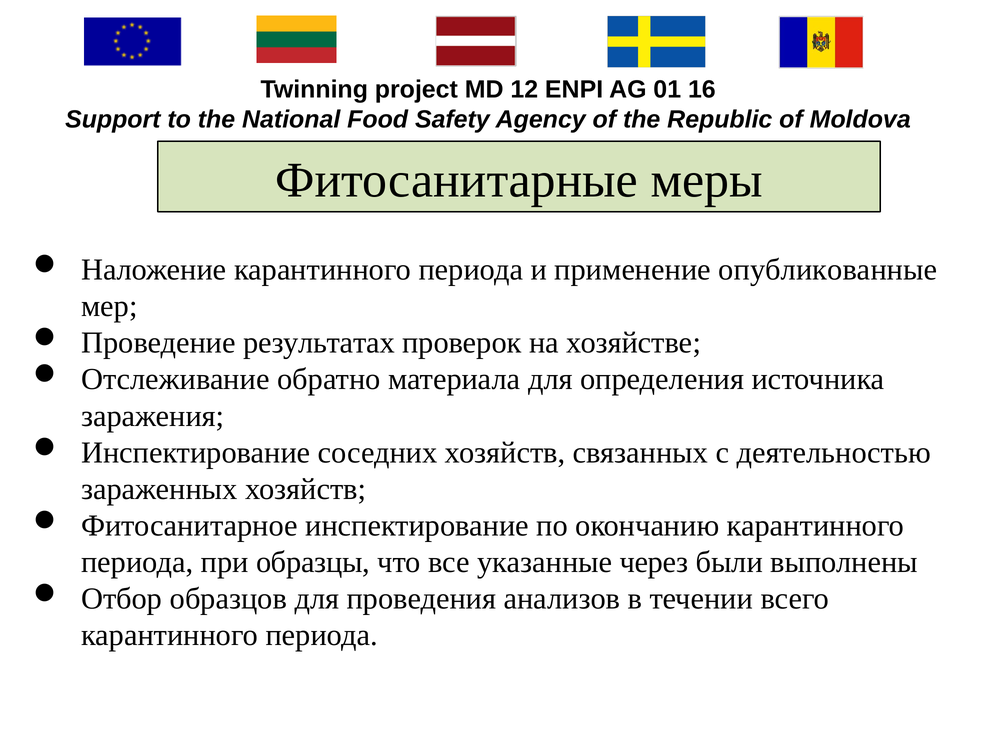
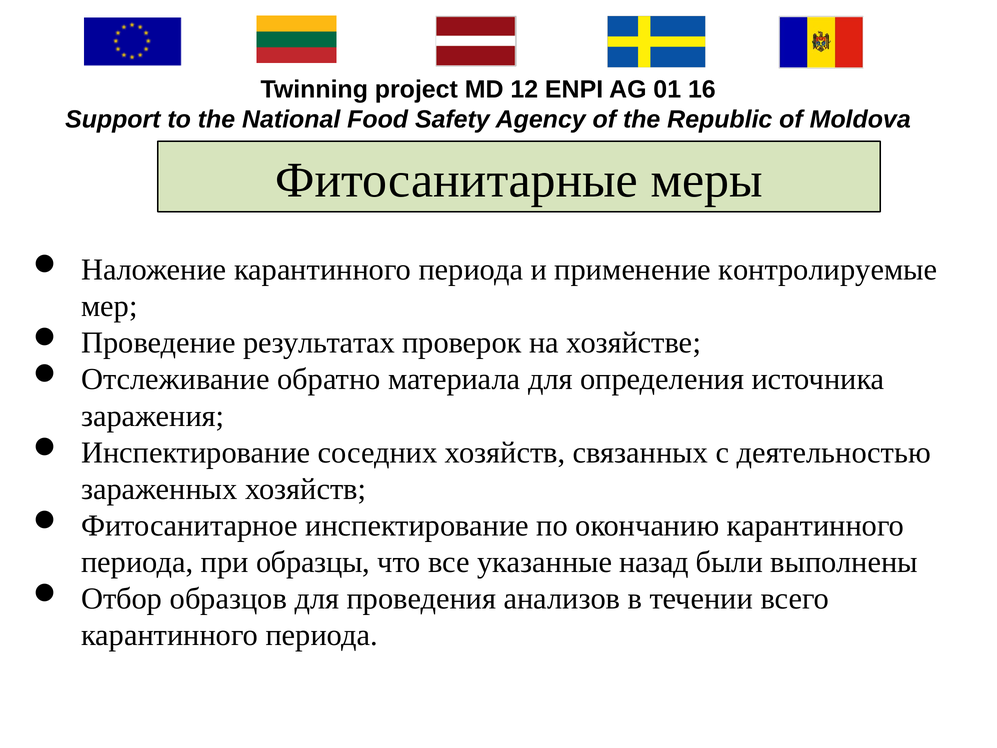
опубликованные: опубликованные -> контролируемые (828, 270)
через: через -> назад (654, 562)
